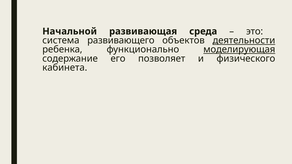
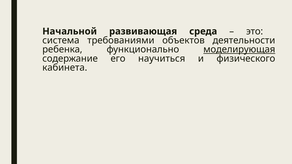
развивающего: развивающего -> требованиями (121, 40)
деятельности underline: present -> none (244, 40)
позволяет: позволяет -> научиться (162, 59)
